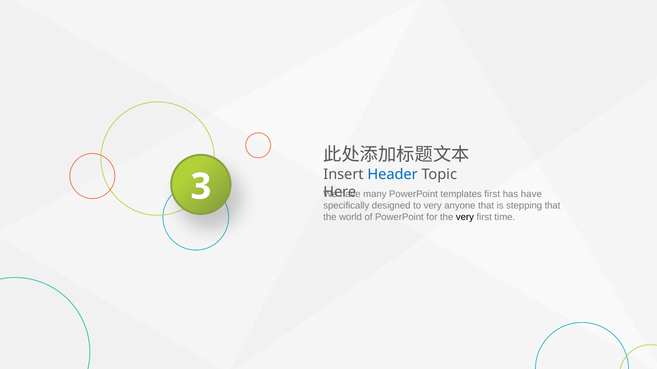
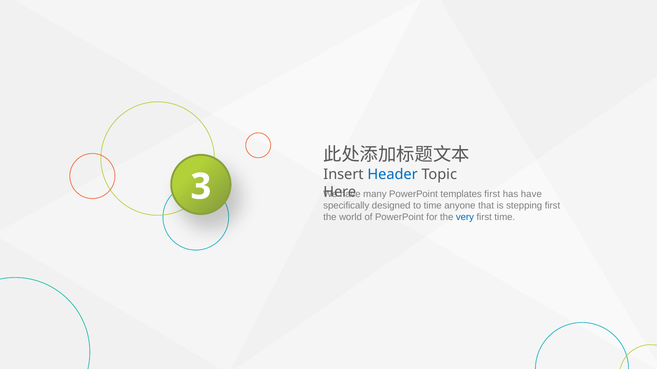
to very: very -> time (433, 206)
stepping that: that -> first (552, 206)
very colour: black -> blue (465, 217)
